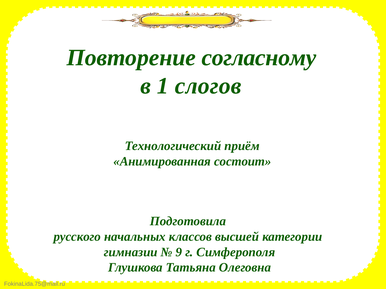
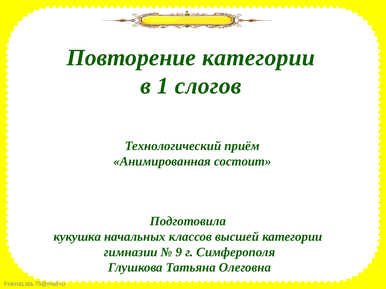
Повторение согласному: согласному -> категории (259, 58)
русского: русского -> кукушка (77, 237)
